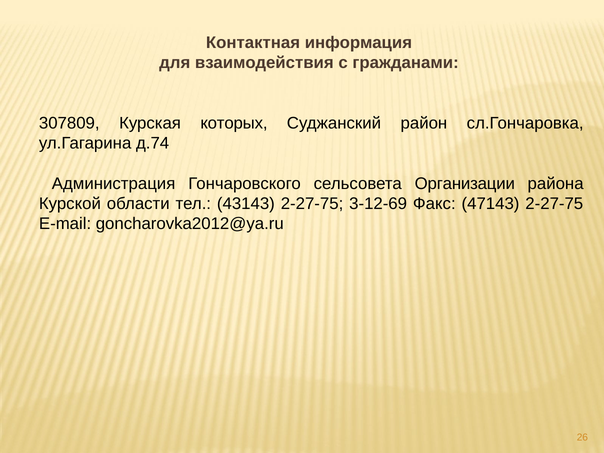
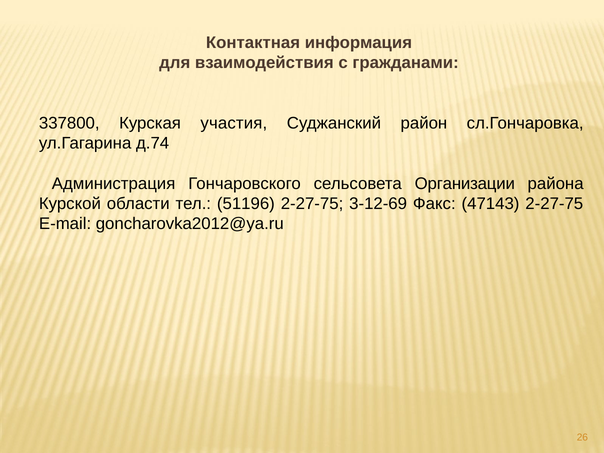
307809: 307809 -> 337800 (69, 123)
которых: которых -> участия (234, 123)
43143: 43143 -> 51196 (246, 204)
